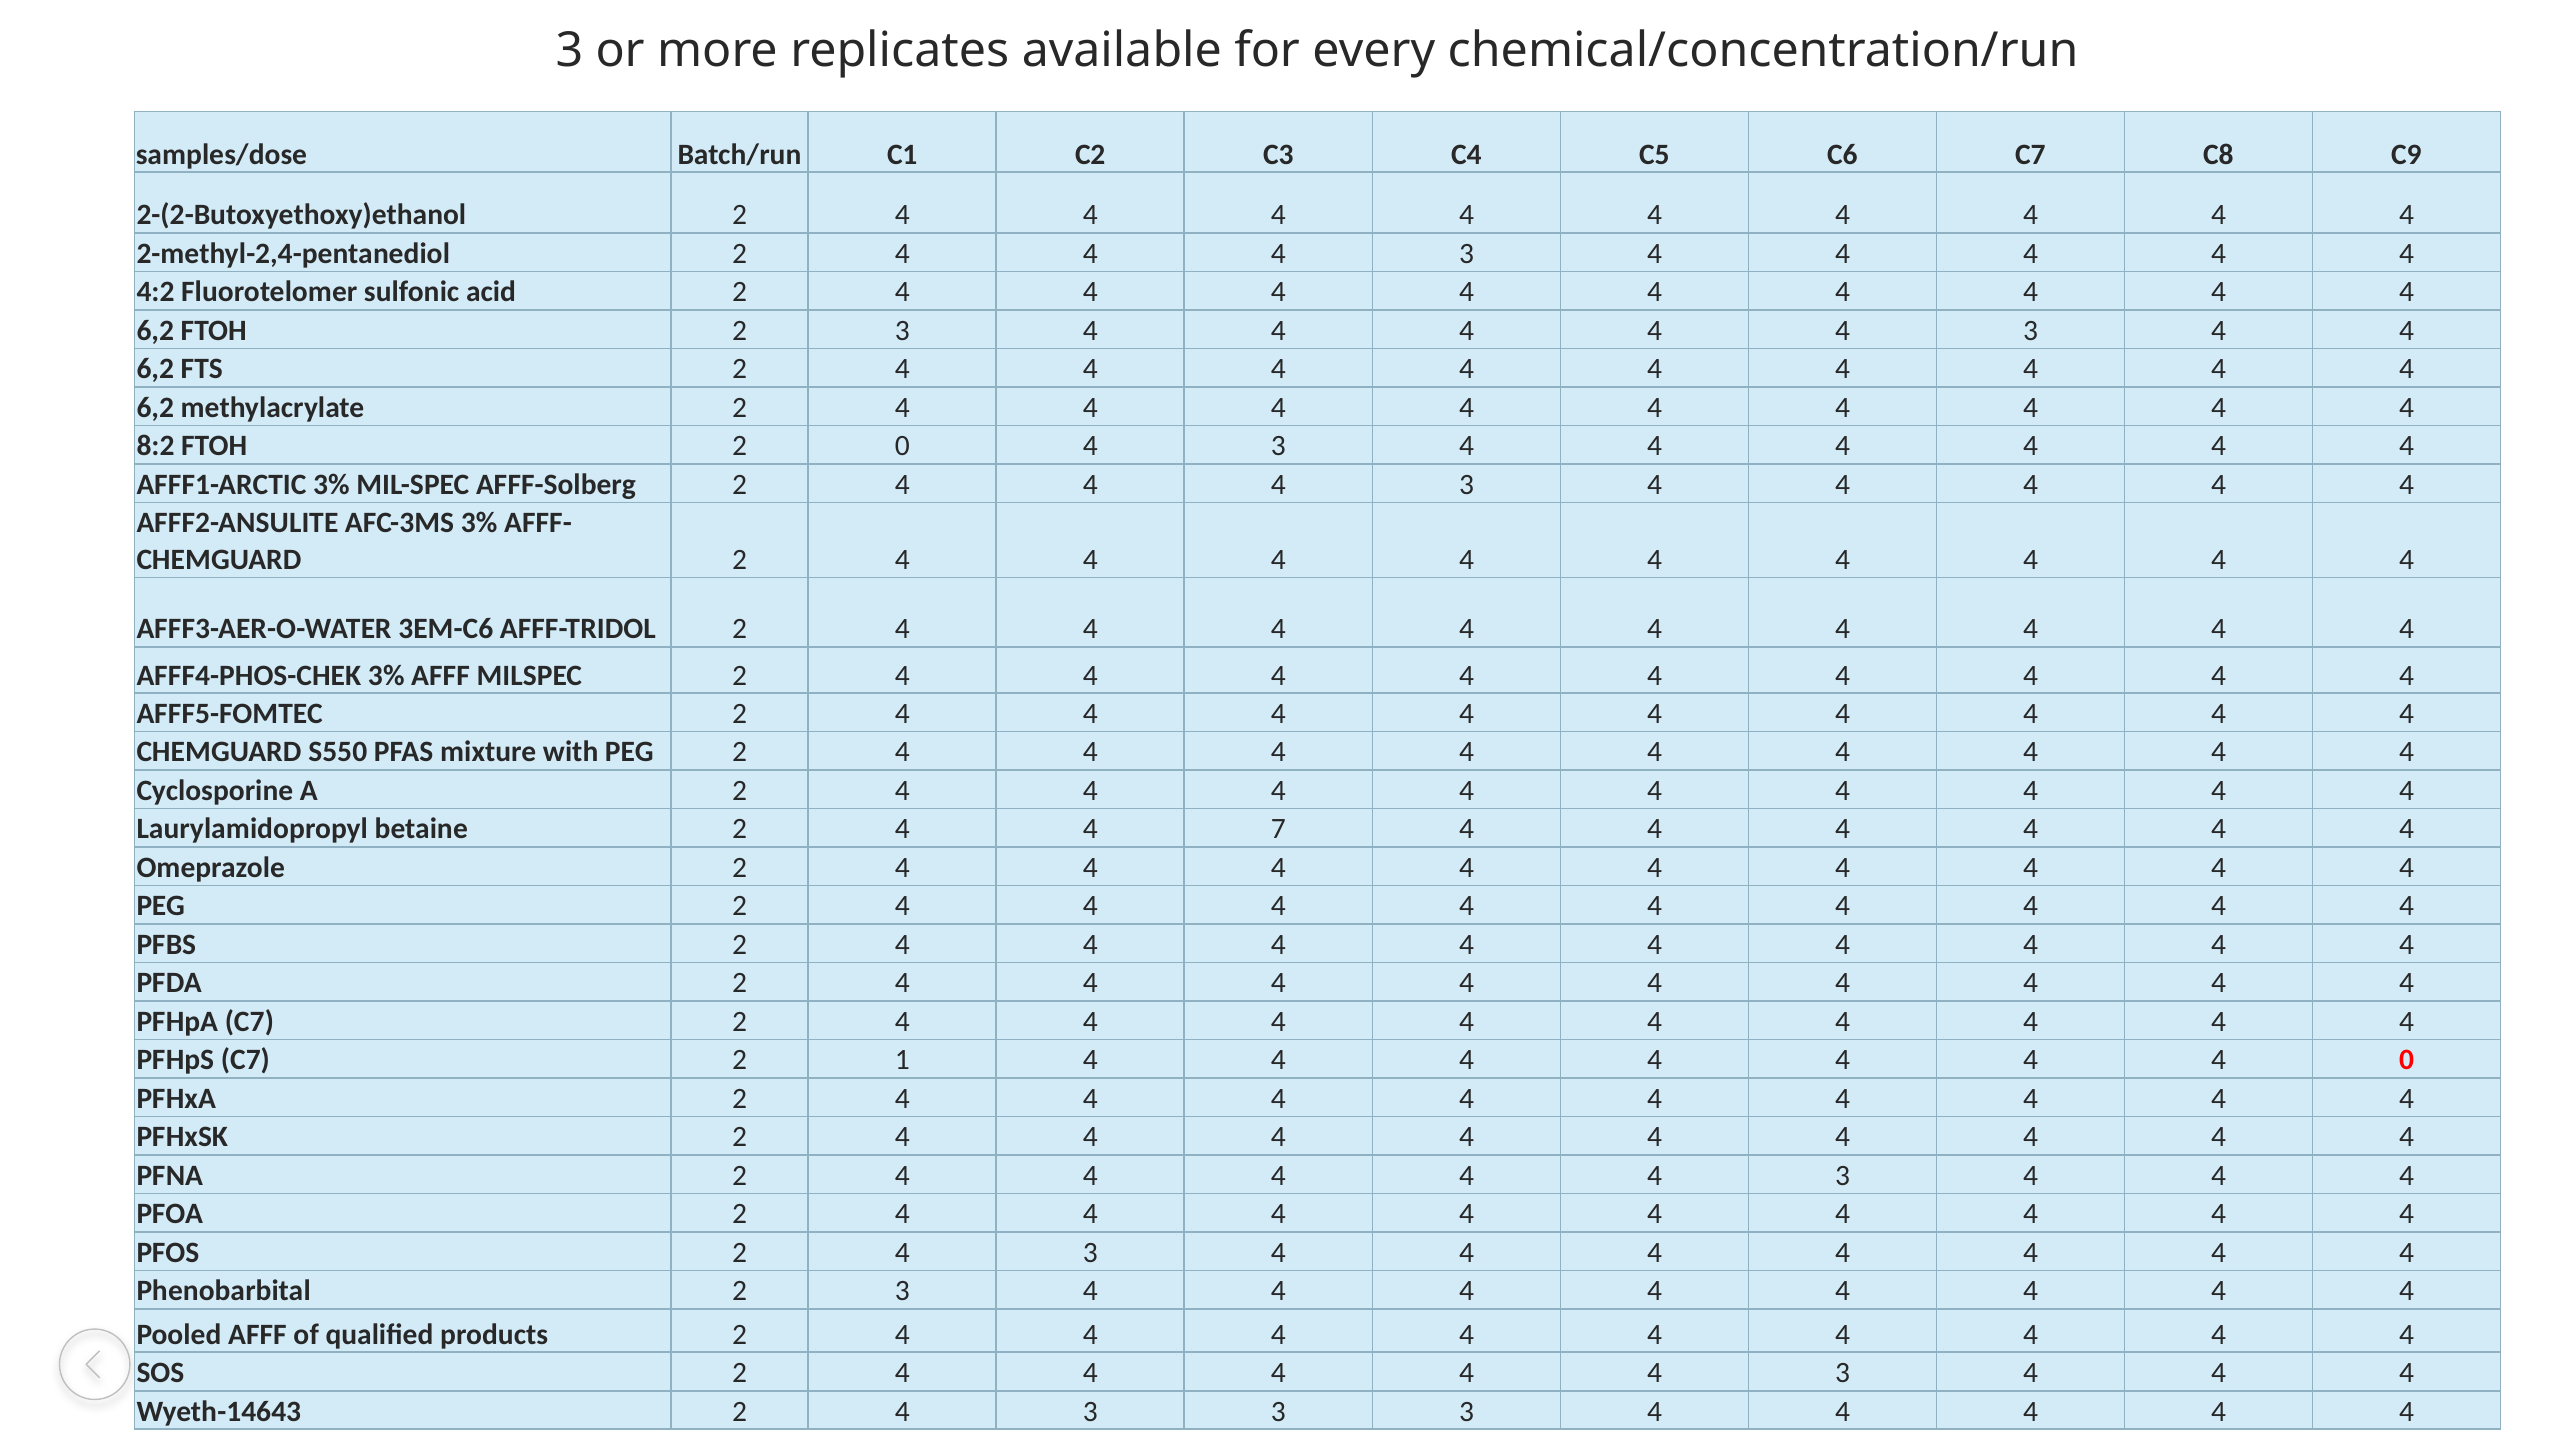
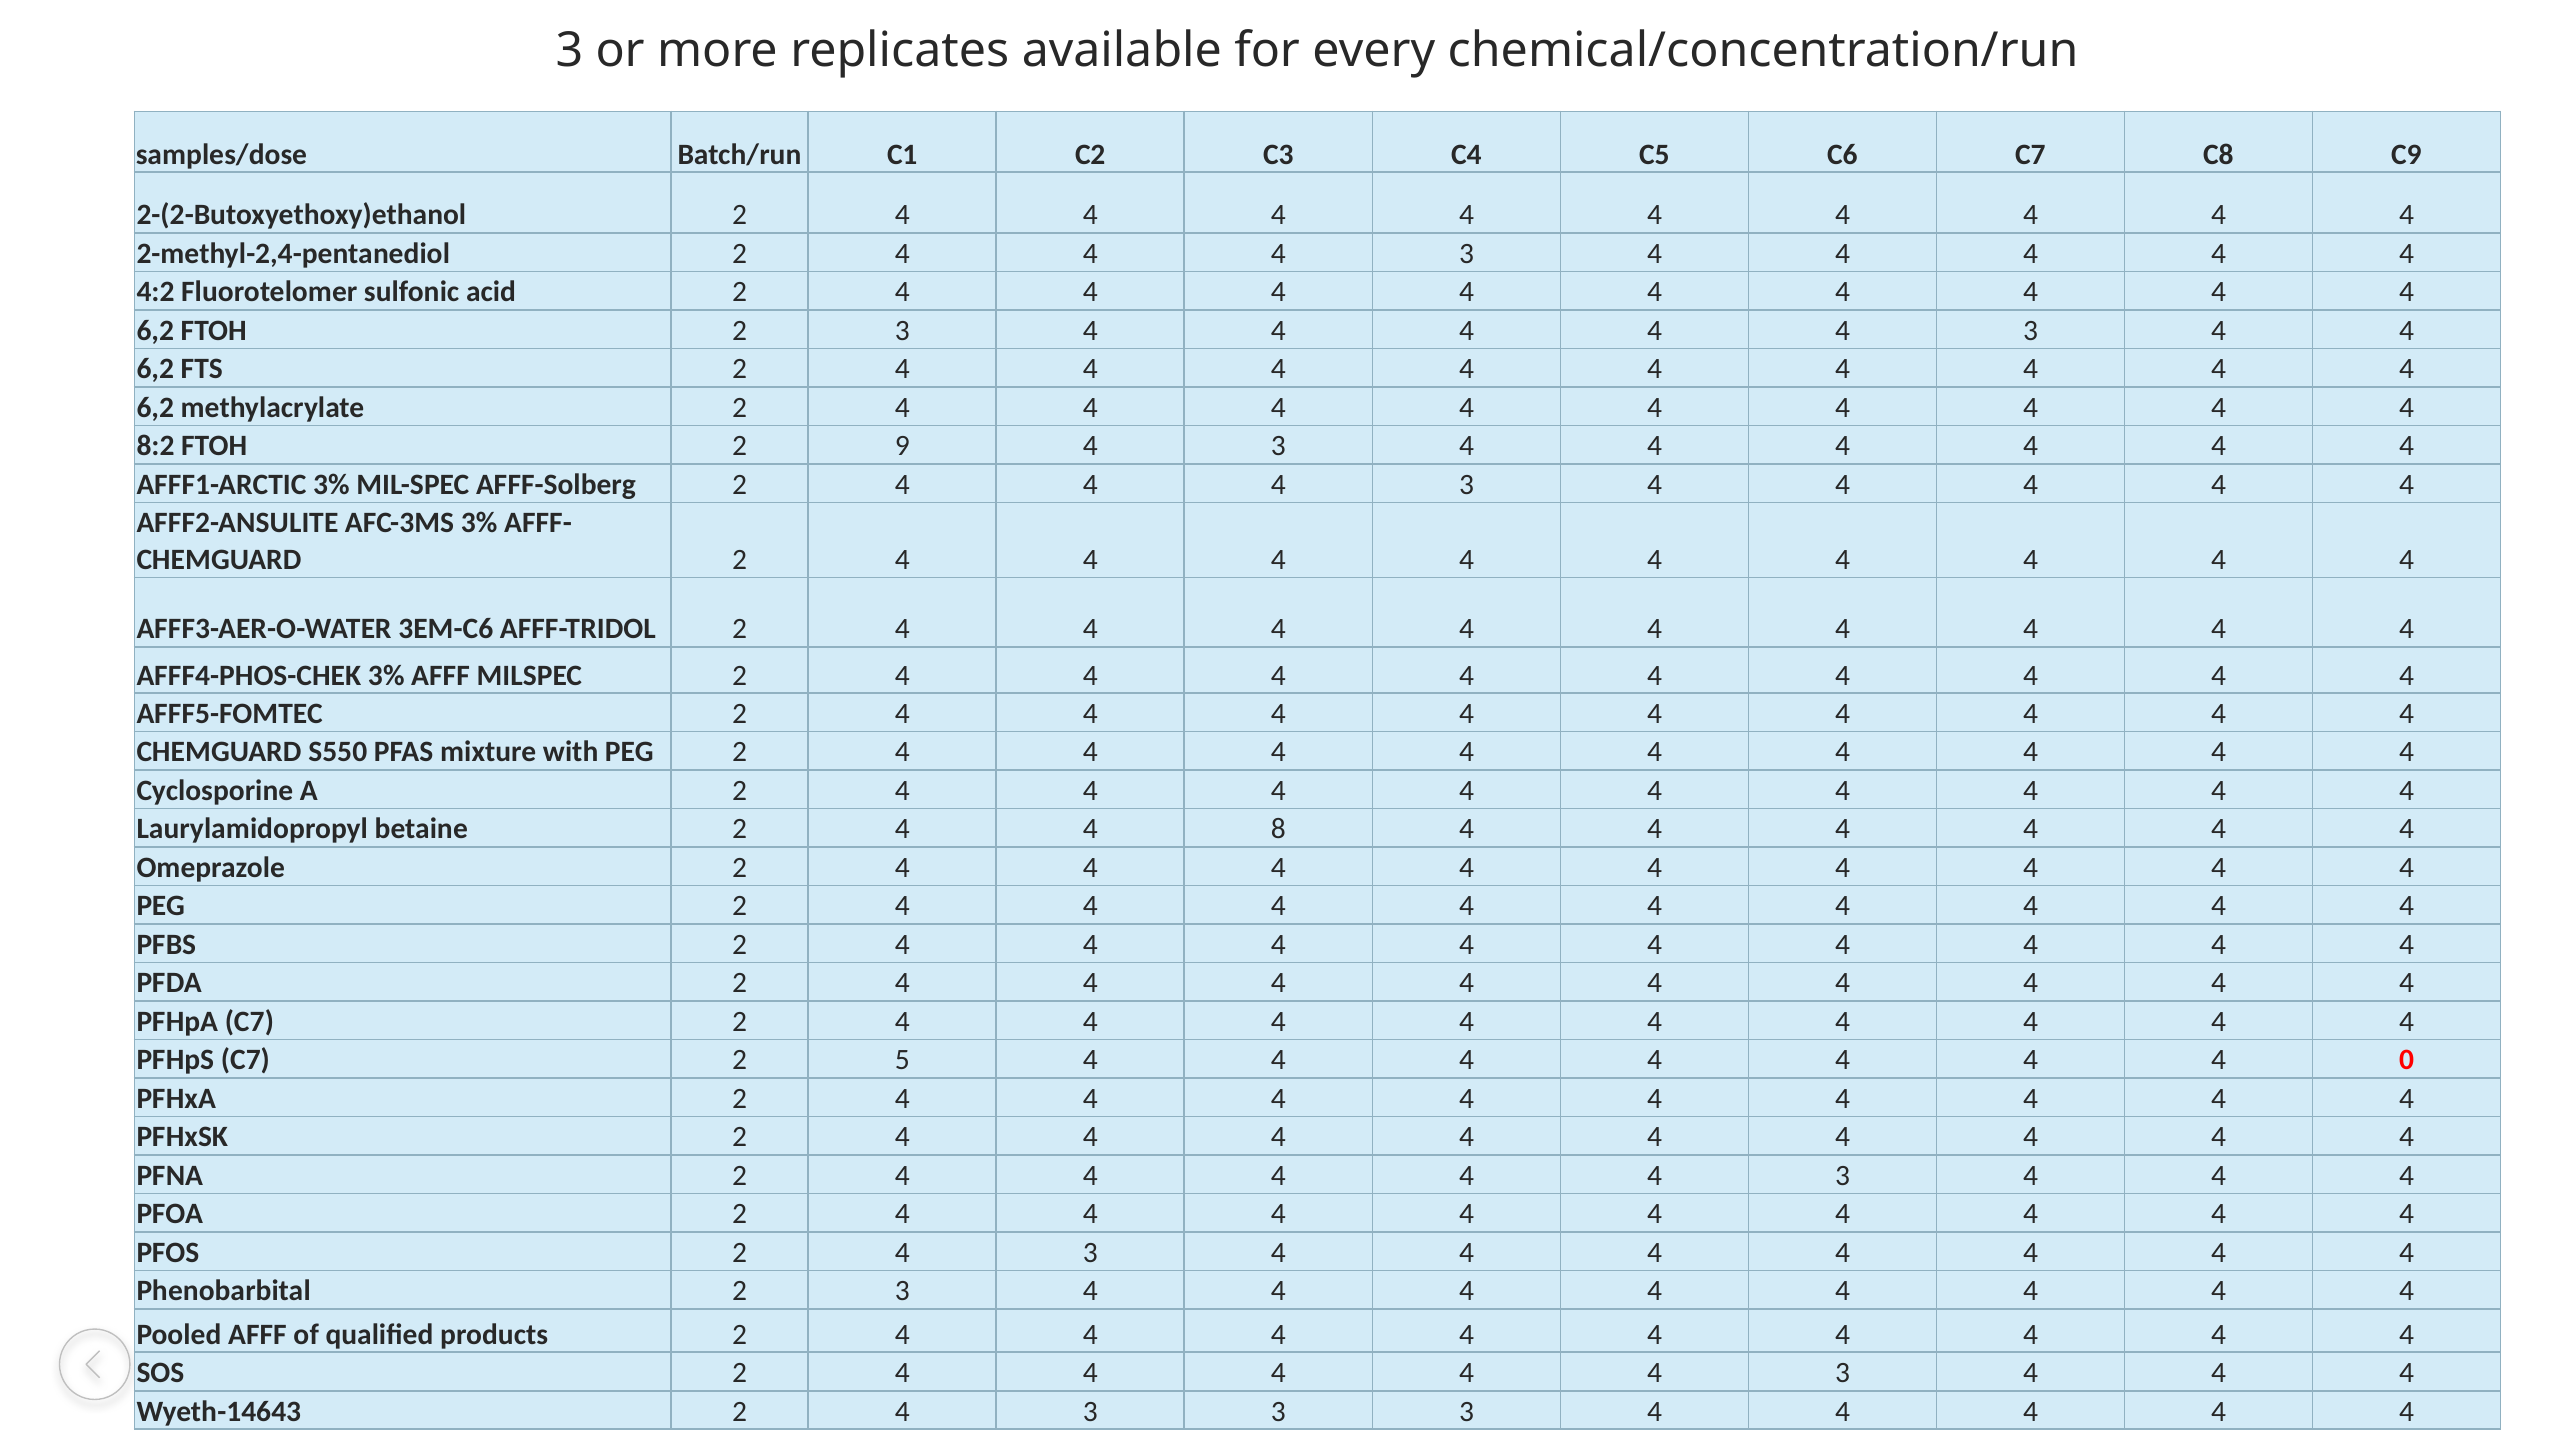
2 0: 0 -> 9 (902, 446)
7: 7 -> 8 (1278, 829)
1: 1 -> 5 (902, 1060)
